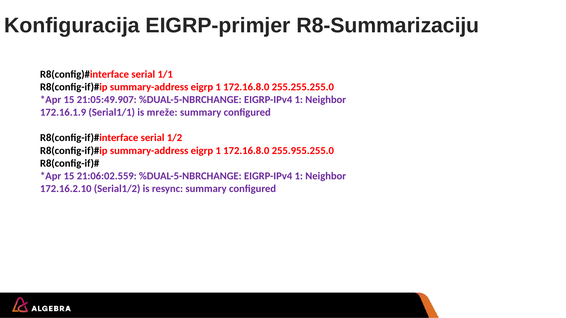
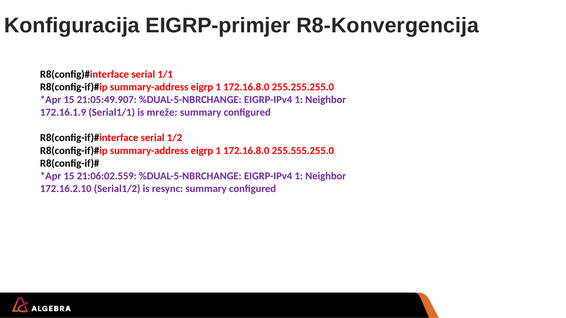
R8-Summarizaciju: R8-Summarizaciju -> R8-Konvergencija (388, 26)
255.955.255.0: 255.955.255.0 -> 255.555.255.0 (303, 151)
